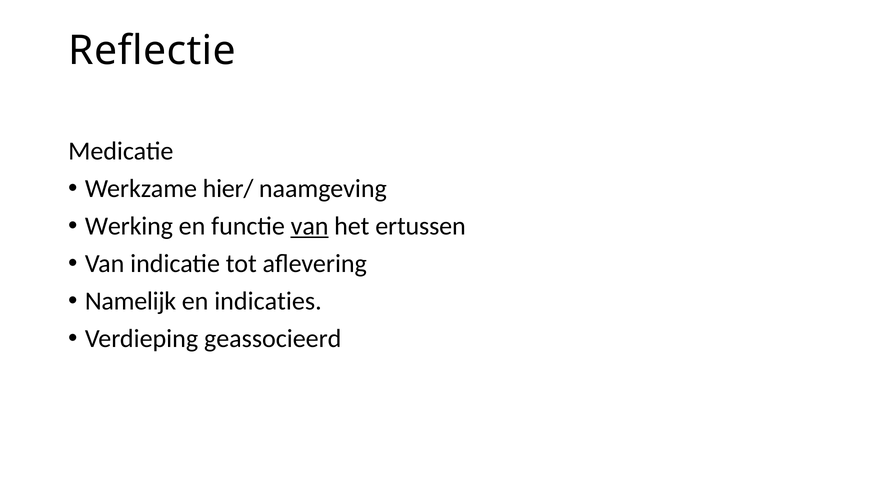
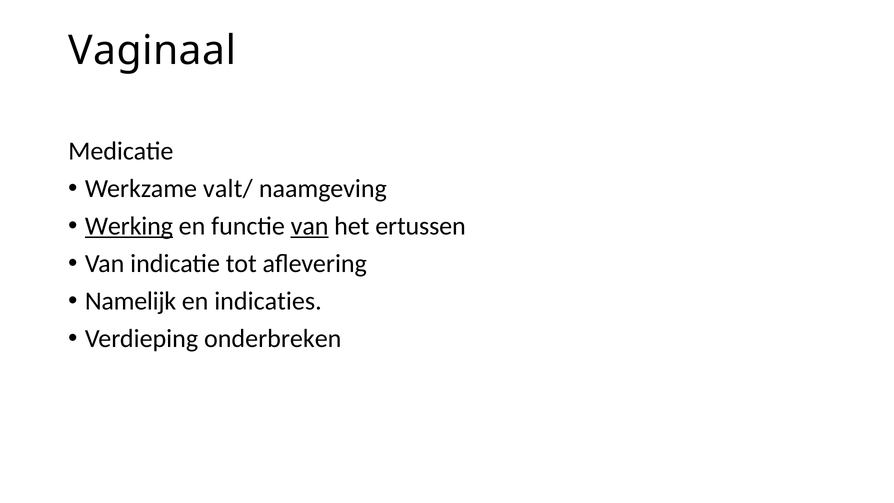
Reflectie: Reflectie -> Vaginaal (152, 51)
hier/: hier/ -> valt/ (228, 189)
Werking underline: none -> present (129, 226)
geassocieerd: geassocieerd -> onderbreken (273, 339)
